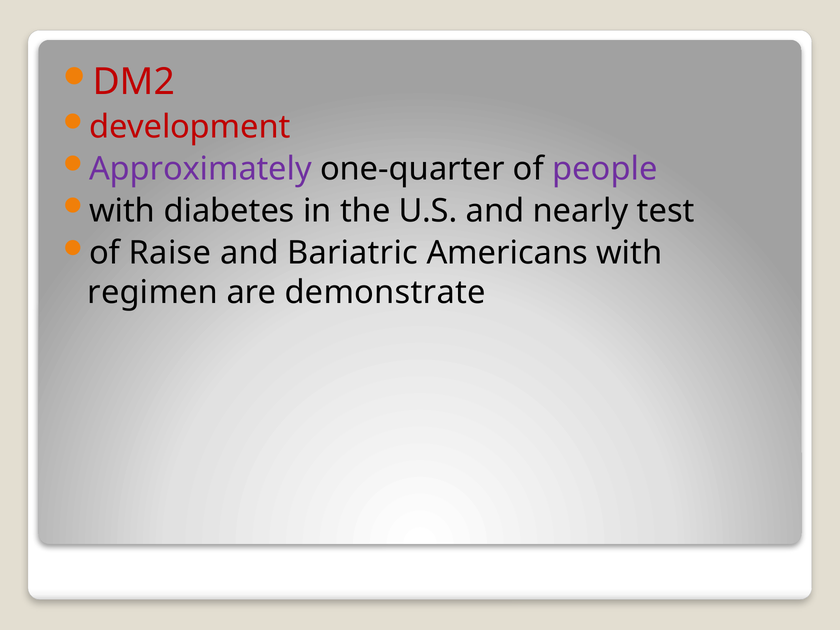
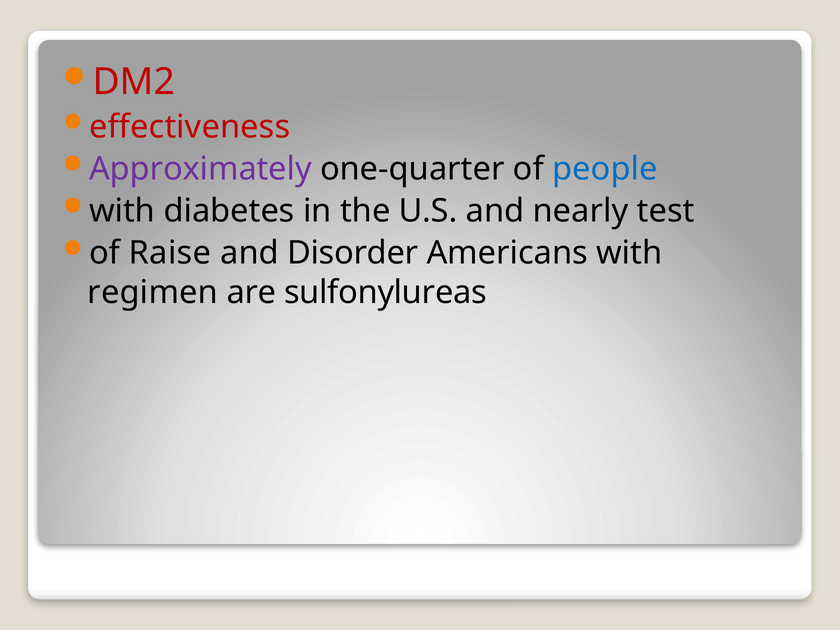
development: development -> effectiveness (190, 127)
people colour: purple -> blue (605, 169)
Bariatric: Bariatric -> Disorder (353, 253)
demonstrate: demonstrate -> sulfonylureas (385, 292)
